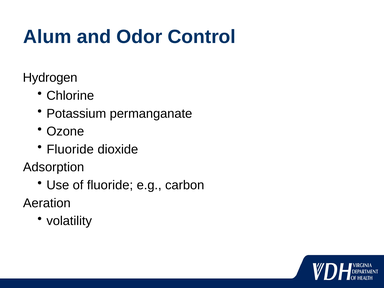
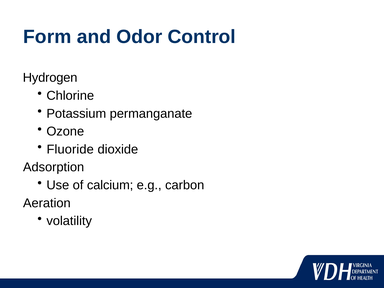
Alum: Alum -> Form (47, 37)
of fluoride: fluoride -> calcium (110, 185)
